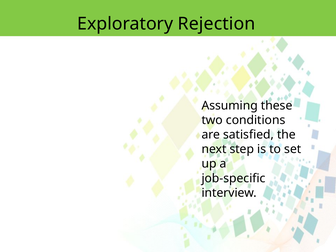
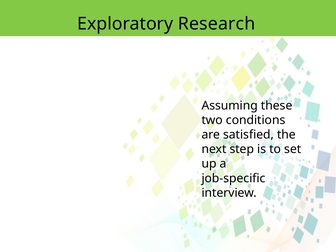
Rejection: Rejection -> Research (217, 24)
